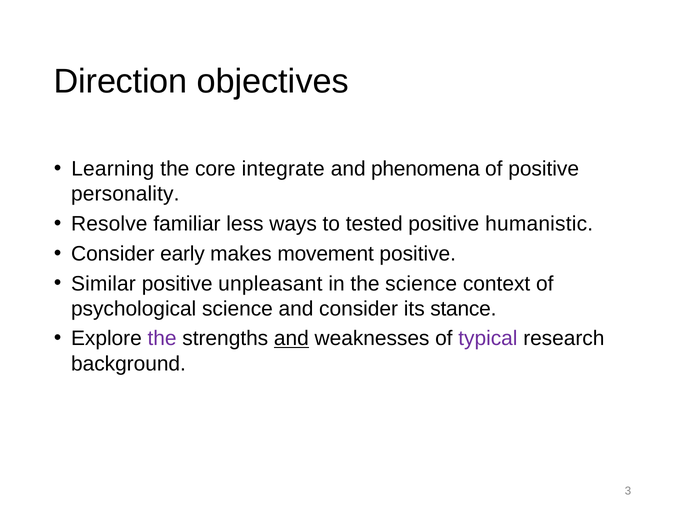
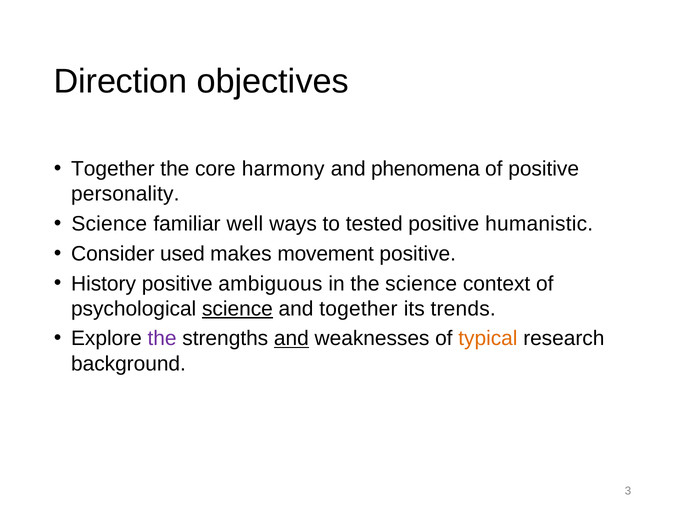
Learning: Learning -> Together (113, 169)
integrate: integrate -> harmony (283, 169)
Resolve: Resolve -> Science (109, 224)
less: less -> well (245, 224)
early: early -> used (182, 254)
Similar: Similar -> History (104, 283)
unpleasant: unpleasant -> ambiguous (270, 283)
science underline: none -> present (237, 309)
and consider: consider -> together (358, 309)
stance: stance -> trends (463, 309)
typical colour: purple -> orange (488, 338)
